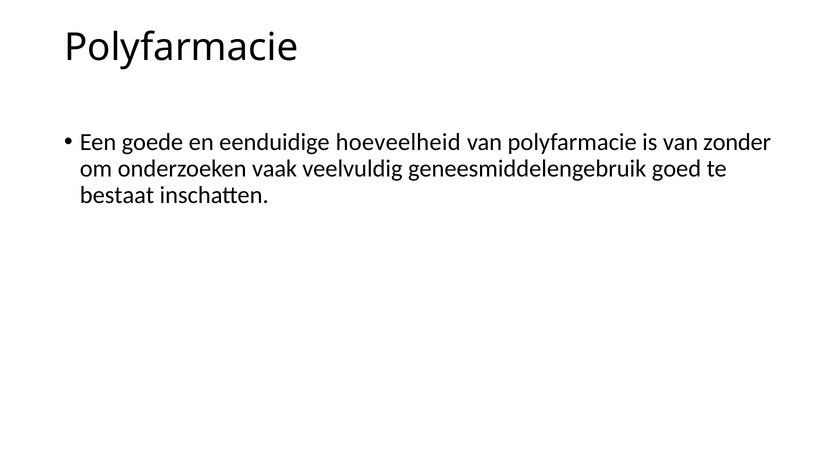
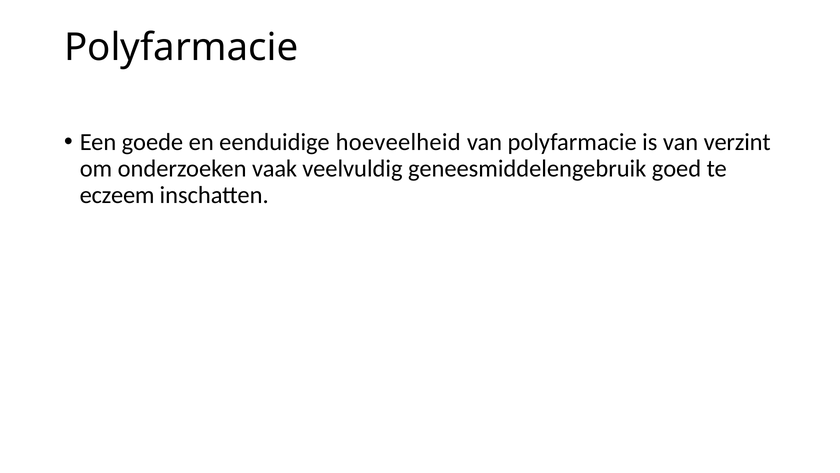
zonder: zonder -> verzint (737, 142)
bestaat: bestaat -> eczeem (117, 195)
